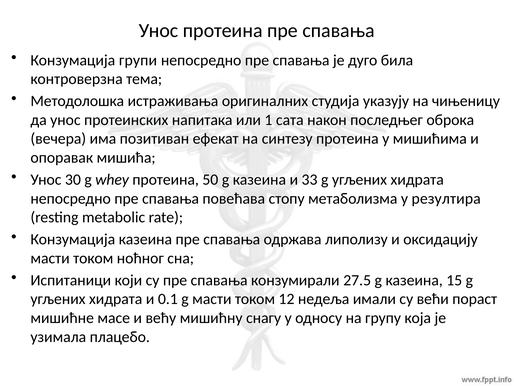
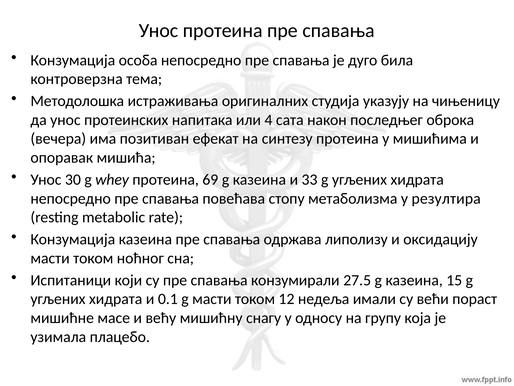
групи: групи -> особа (138, 60)
1: 1 -> 4 (268, 120)
50: 50 -> 69 (210, 179)
